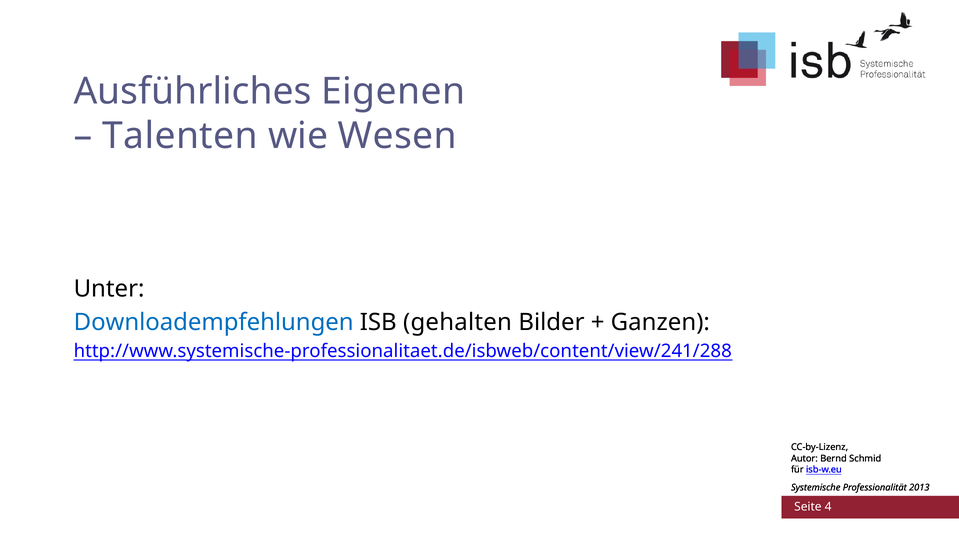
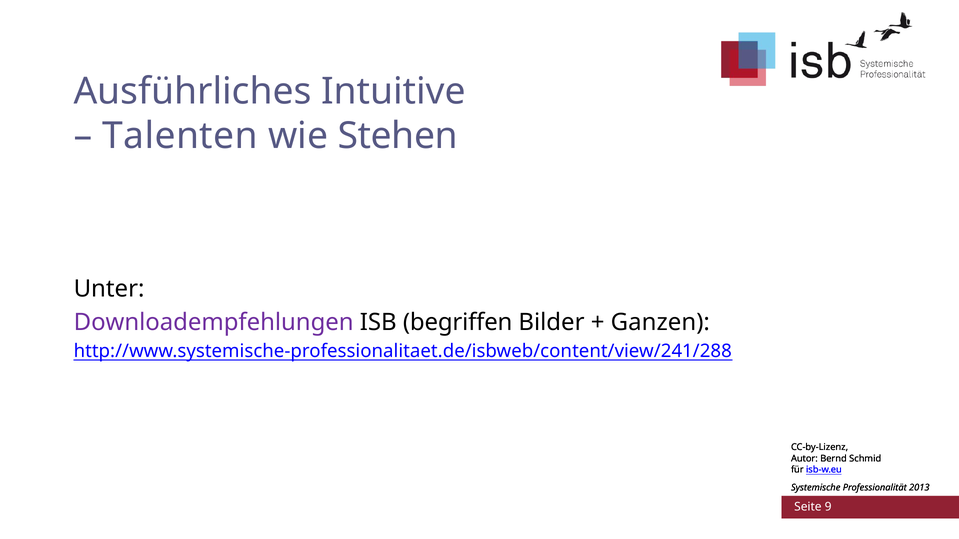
Eigenen: Eigenen -> Intuitive (393, 91)
Wesen: Wesen -> Stehen (398, 136)
Downloadempfehlungen colour: blue -> purple (214, 323)
gehalten: gehalten -> begriffen (458, 323)
4: 4 -> 9 (828, 507)
